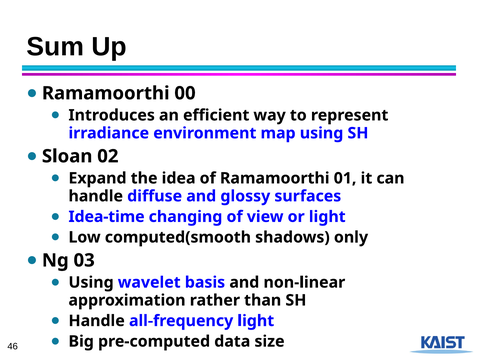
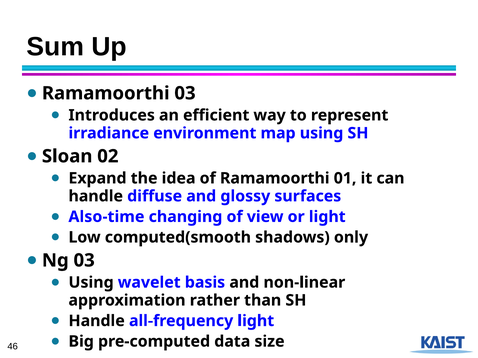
Ramamoorthi 00: 00 -> 03 (185, 93)
Idea-time: Idea-time -> Also-time (106, 217)
